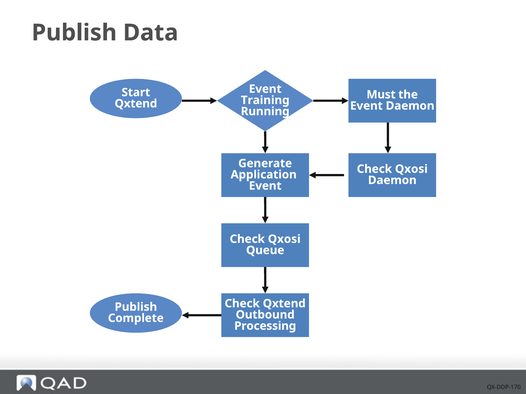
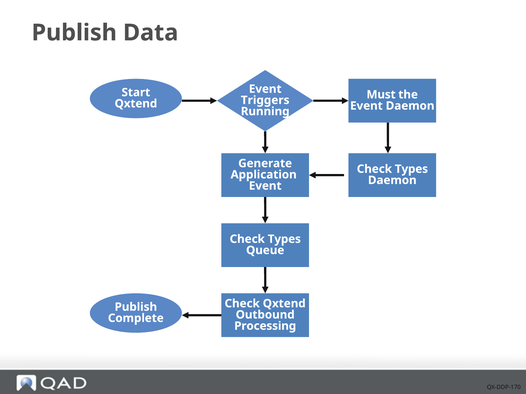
Training: Training -> Triggers (265, 100)
Qxosi: Qxosi -> Types (411, 169)
Qxosi: Qxosi -> Types (284, 239)
